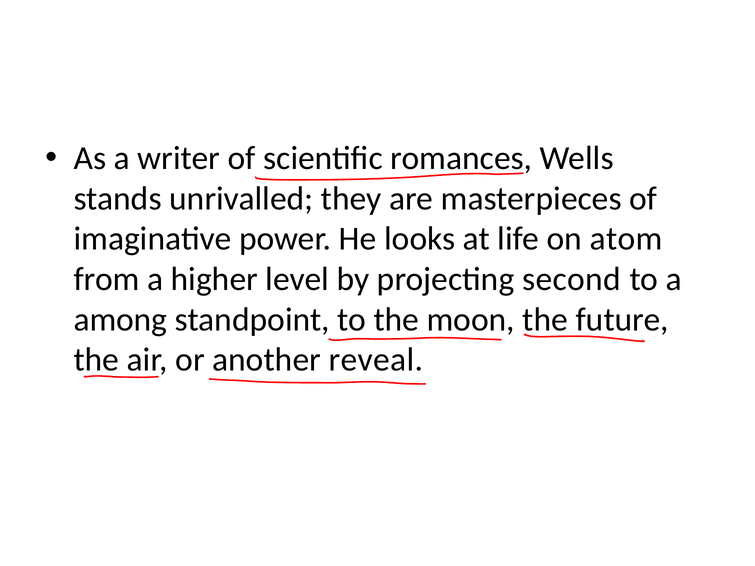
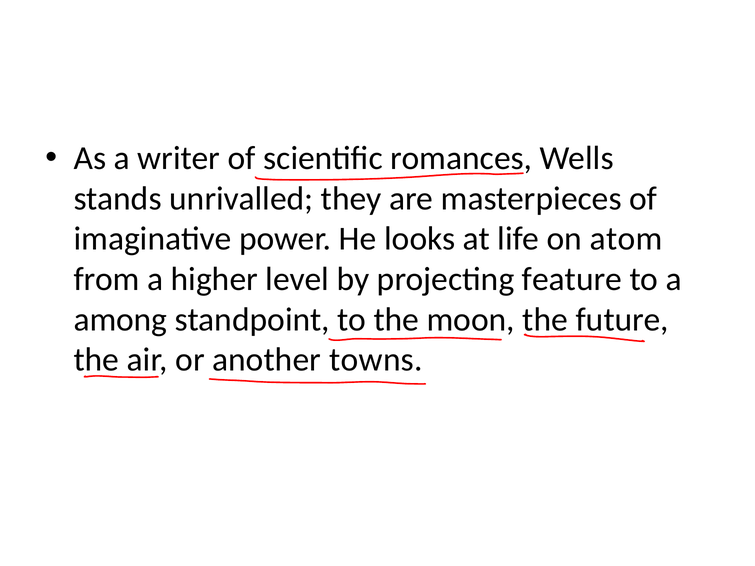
second: second -> feature (572, 279)
reveal: reveal -> towns (376, 360)
